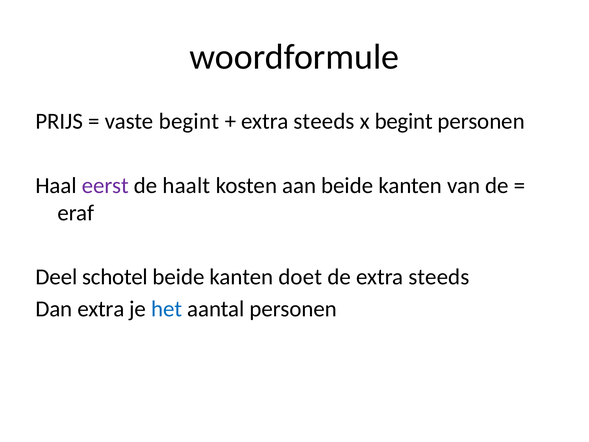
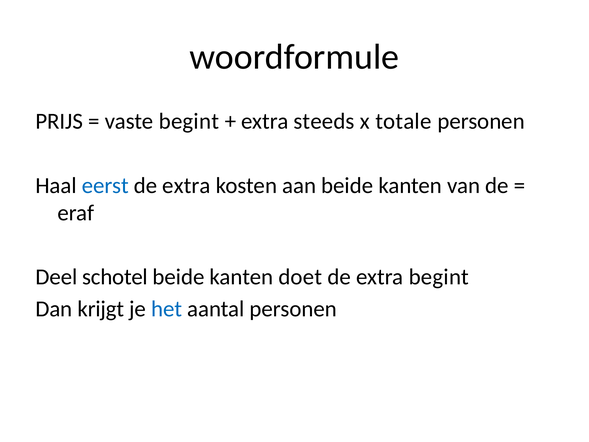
x begint: begint -> totale (403, 121)
eerst colour: purple -> blue (105, 185)
haalt: haalt -> extra (186, 185)
de extra steeds: steeds -> begint (439, 277)
Dan extra: extra -> krijgt (101, 309)
